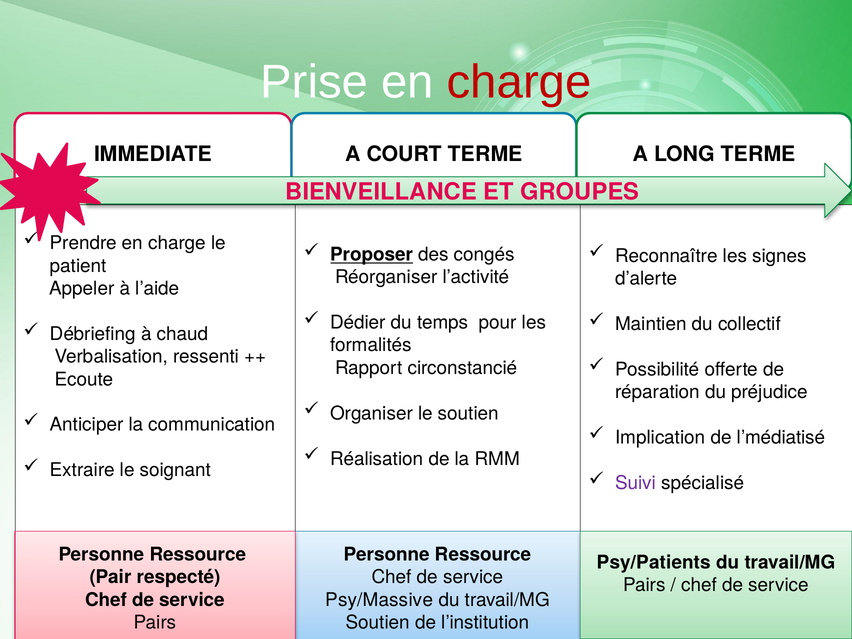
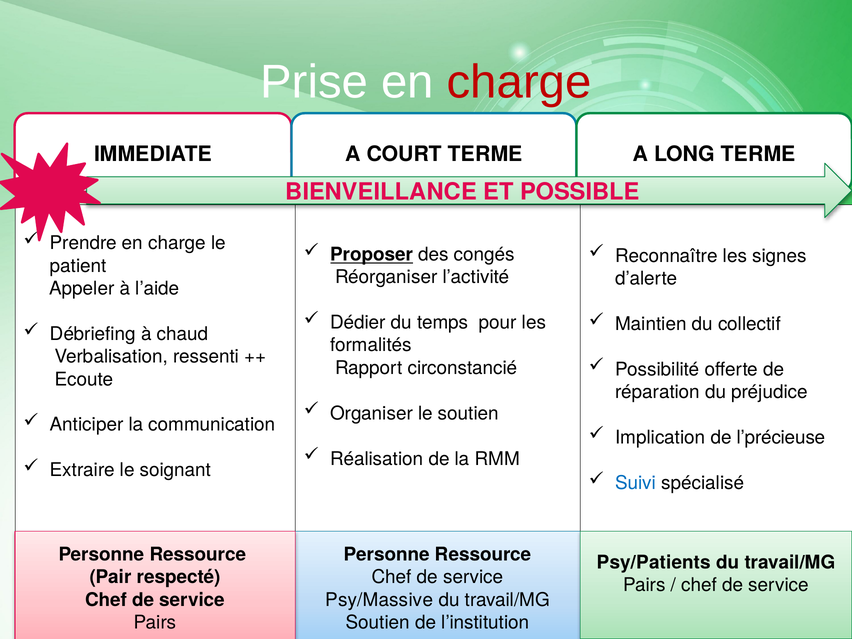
GROUPES: GROUPES -> POSSIBLE (580, 192)
l’médiatisé: l’médiatisé -> l’précieuse (781, 438)
Suivi colour: purple -> blue (636, 483)
